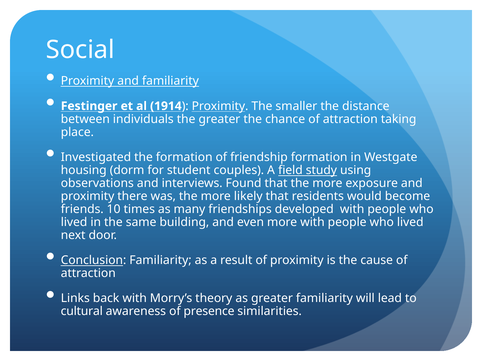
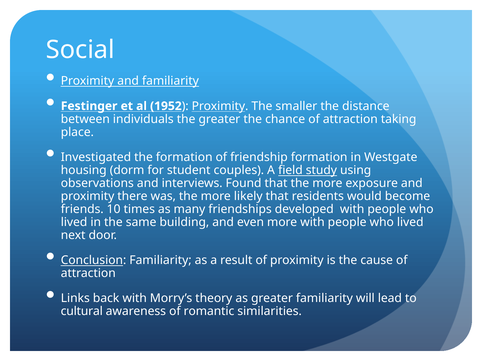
1914: 1914 -> 1952 (166, 106)
presence: presence -> romantic (209, 312)
